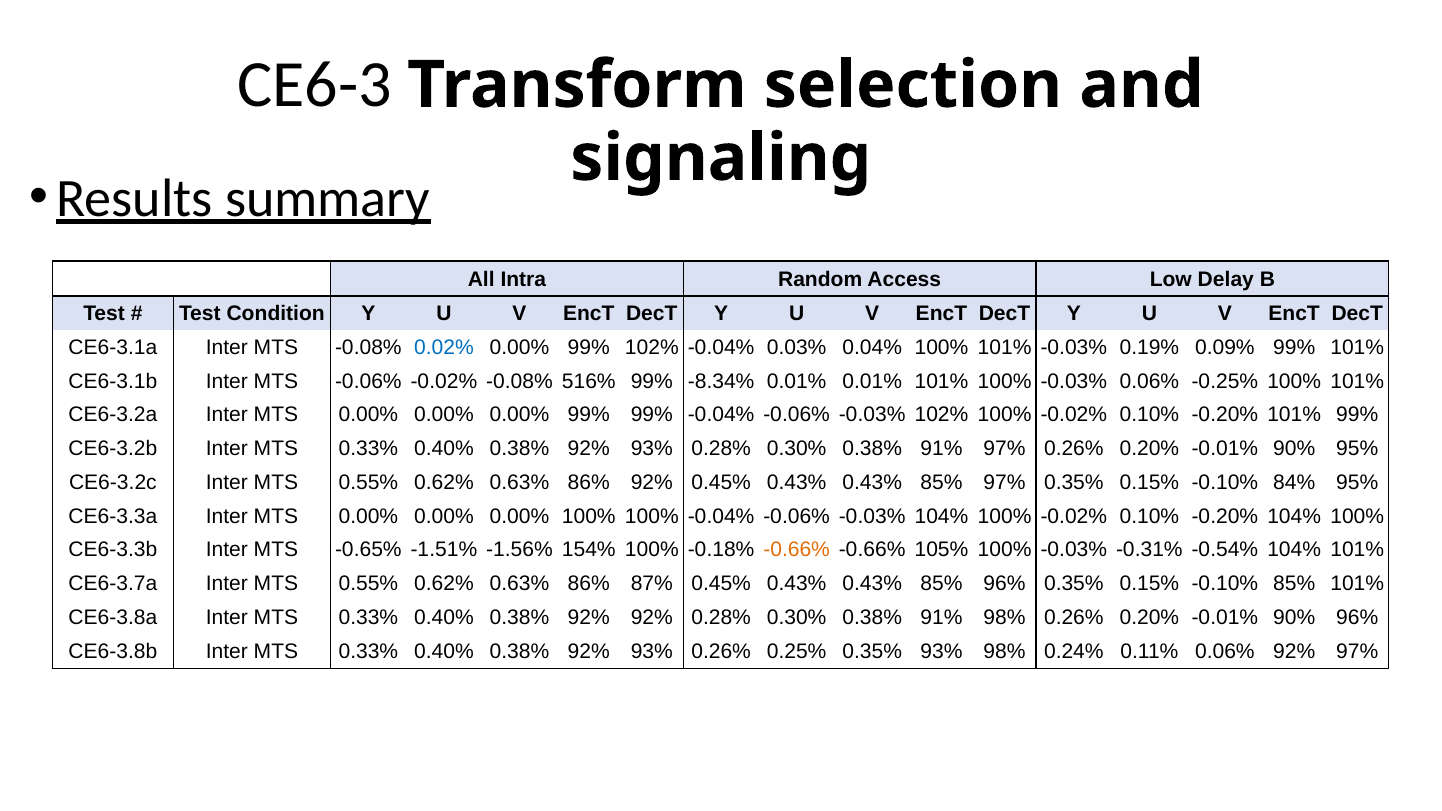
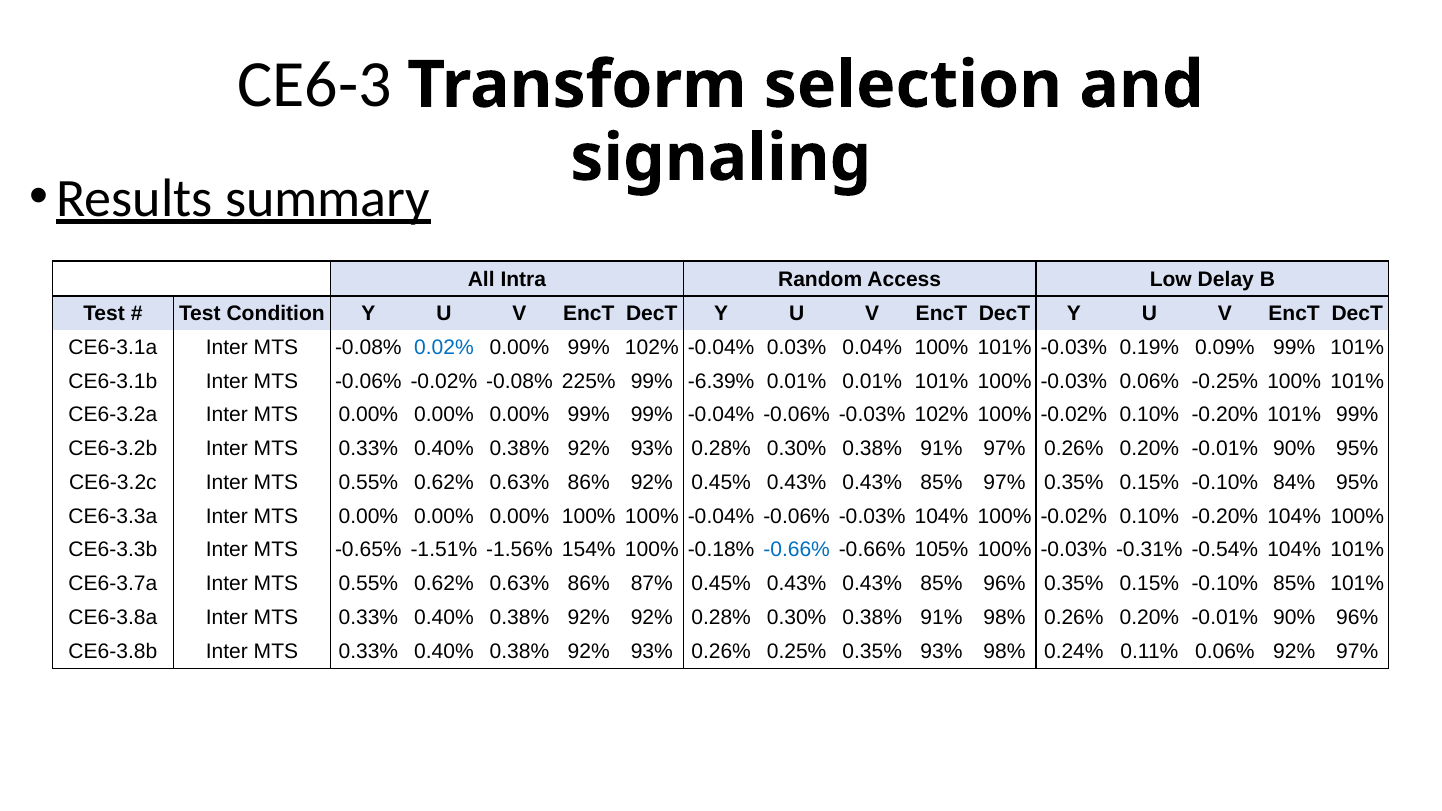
516%: 516% -> 225% (589, 381)
-8.34%: -8.34% -> -6.39% (721, 381)
-0.66% colour: orange -> blue (797, 550)
